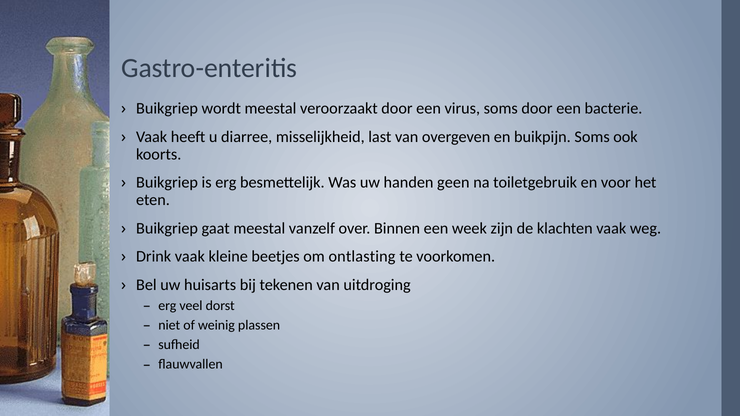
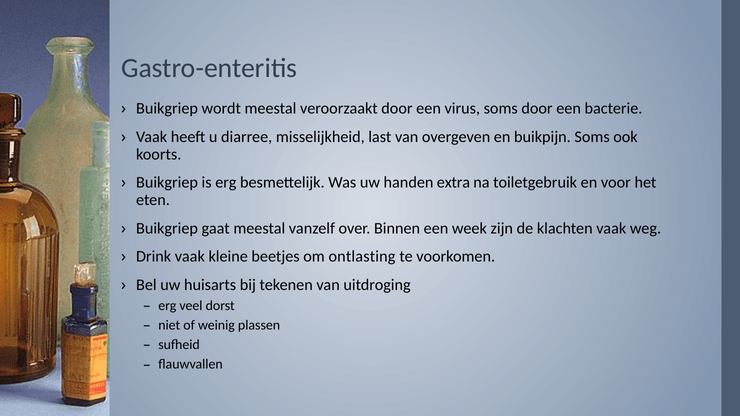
geen: geen -> extra (453, 183)
